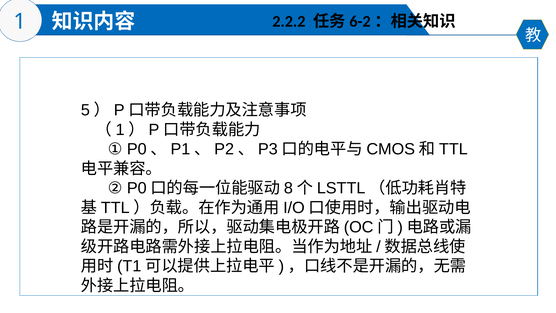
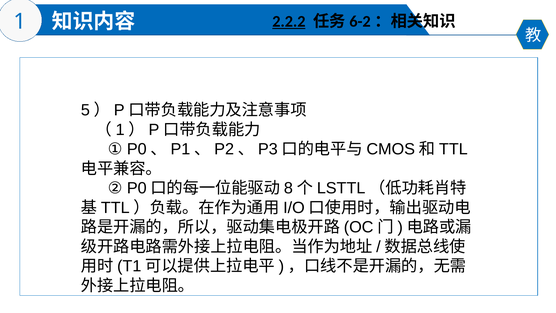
2.2.2 underline: none -> present (289, 22)
